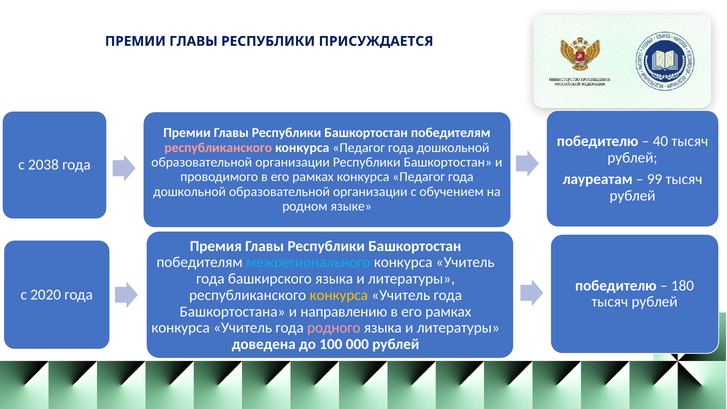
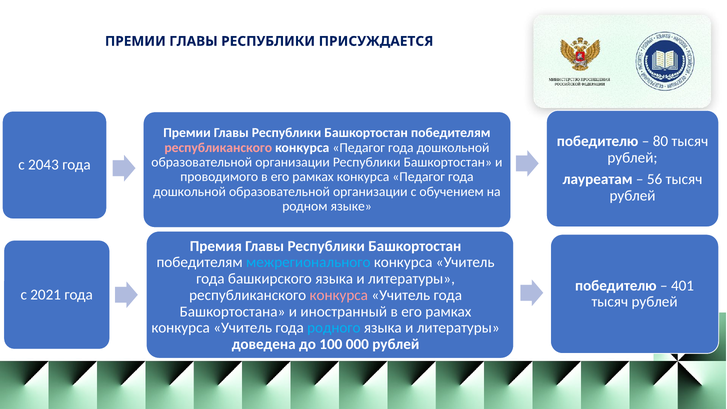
40: 40 -> 80 (660, 141)
2038: 2038 -> 2043 (43, 165)
99: 99 -> 56 (655, 179)
180: 180 -> 401 (683, 286)
2020: 2020 -> 2021 (46, 295)
конкурса colour: yellow -> pink (339, 295)
направлению: направлению -> иностранный (344, 311)
родного colour: pink -> light blue (334, 328)
